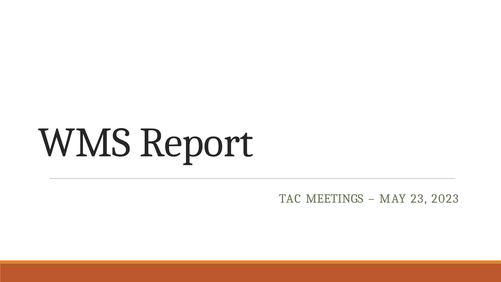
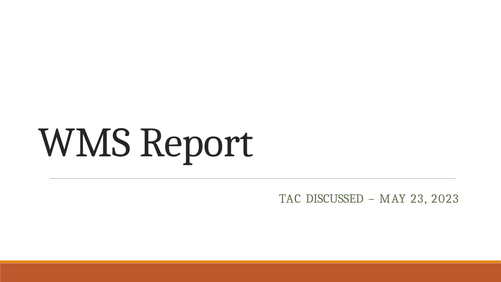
MEETINGS: MEETINGS -> DISCUSSED (335, 198)
